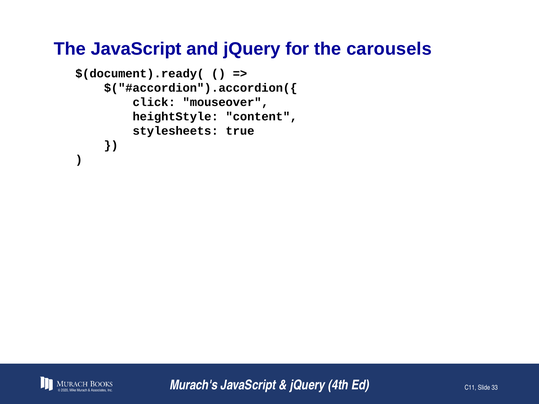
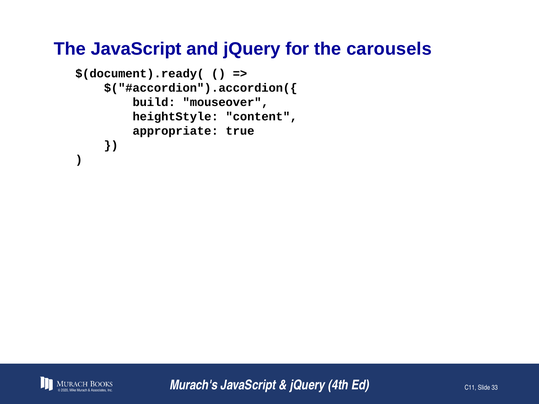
click: click -> build (154, 102)
stylesheets: stylesheets -> appropriate (176, 131)
